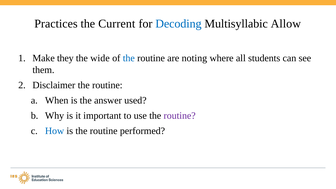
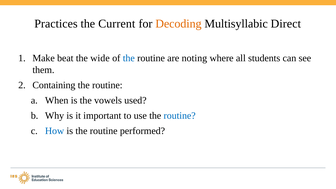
Decoding colour: blue -> orange (178, 24)
Allow: Allow -> Direct (286, 24)
they: they -> beat (65, 58)
Disclaimer: Disclaimer -> Containing (54, 85)
answer: answer -> vowels (108, 100)
routine colour: purple -> blue (180, 116)
